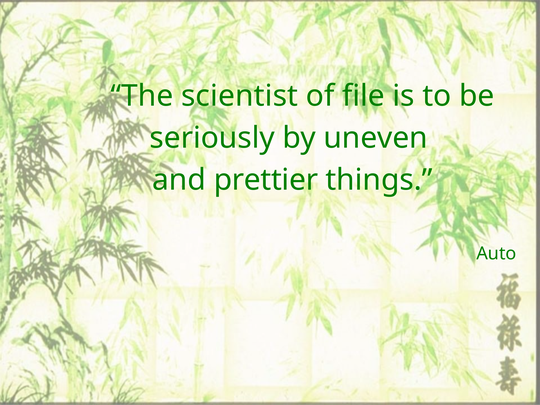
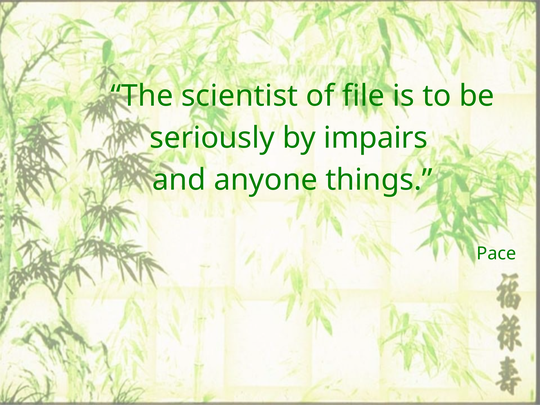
uneven: uneven -> impairs (376, 138)
prettier: prettier -> anyone (266, 180)
Auto: Auto -> Pace (496, 253)
